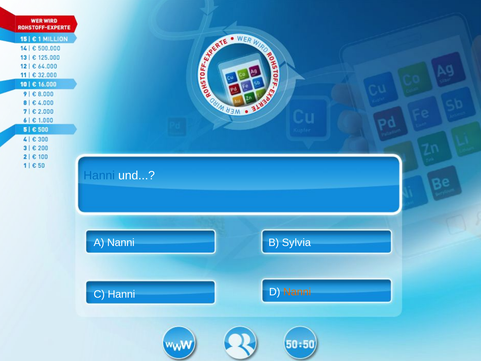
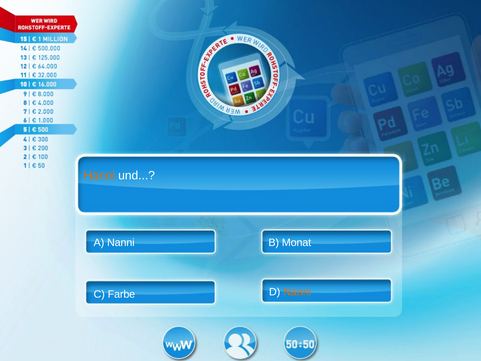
Hanni colour: blue -> orange (99, 175)
Sylvia: Sylvia -> Monat (297, 243)
C Hanni: Hanni -> Farbe (121, 294)
